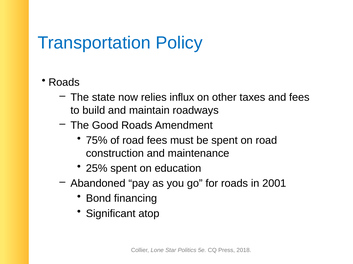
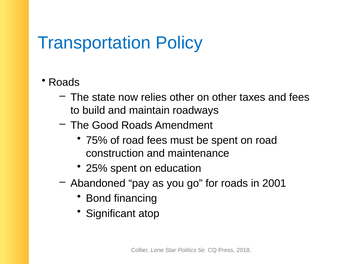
relies influx: influx -> other (182, 98)
